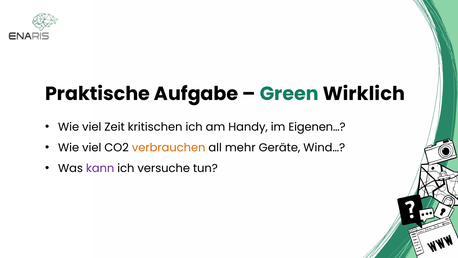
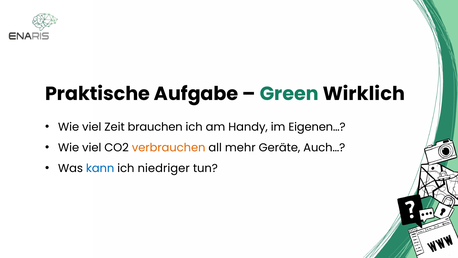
kritischen: kritischen -> brauchen (155, 127)
Wind…: Wind… -> Auch… (324, 147)
kann colour: purple -> blue (100, 168)
versuche: versuche -> niedriger (164, 168)
